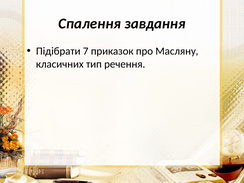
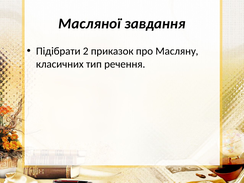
Спалення: Спалення -> Масляної (90, 24)
7: 7 -> 2 (86, 51)
